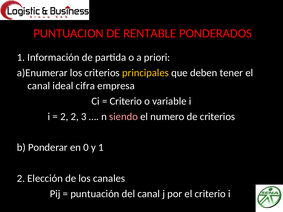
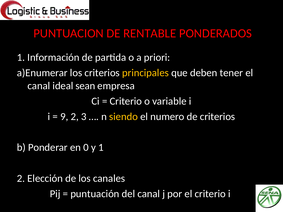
cifra: cifra -> sean (85, 86)
2: 2 -> 9 (64, 117)
siendo colour: pink -> yellow (124, 117)
